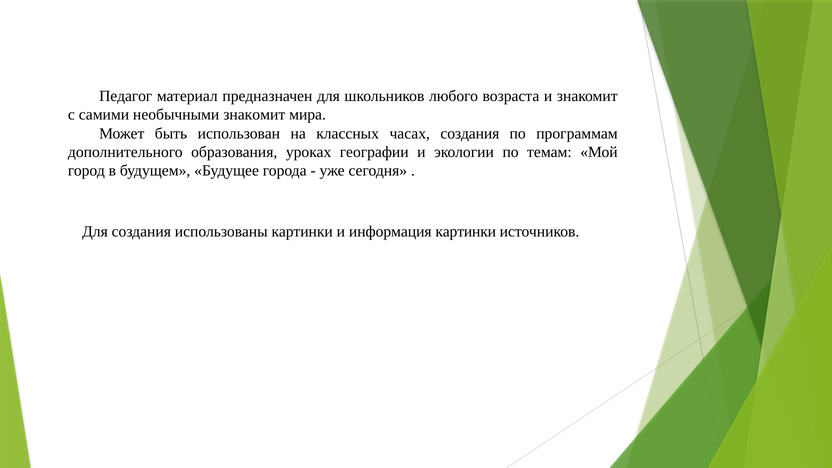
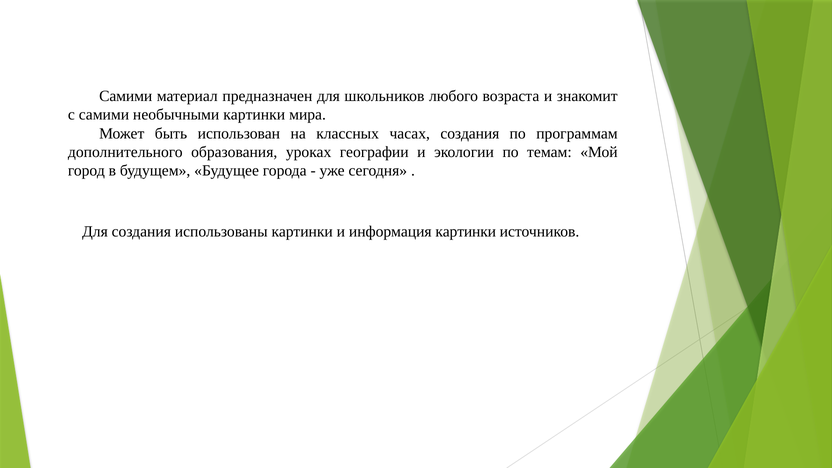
Педагог: Педагог -> Самими (126, 96)
необычными знакомит: знакомит -> картинки (254, 115)
